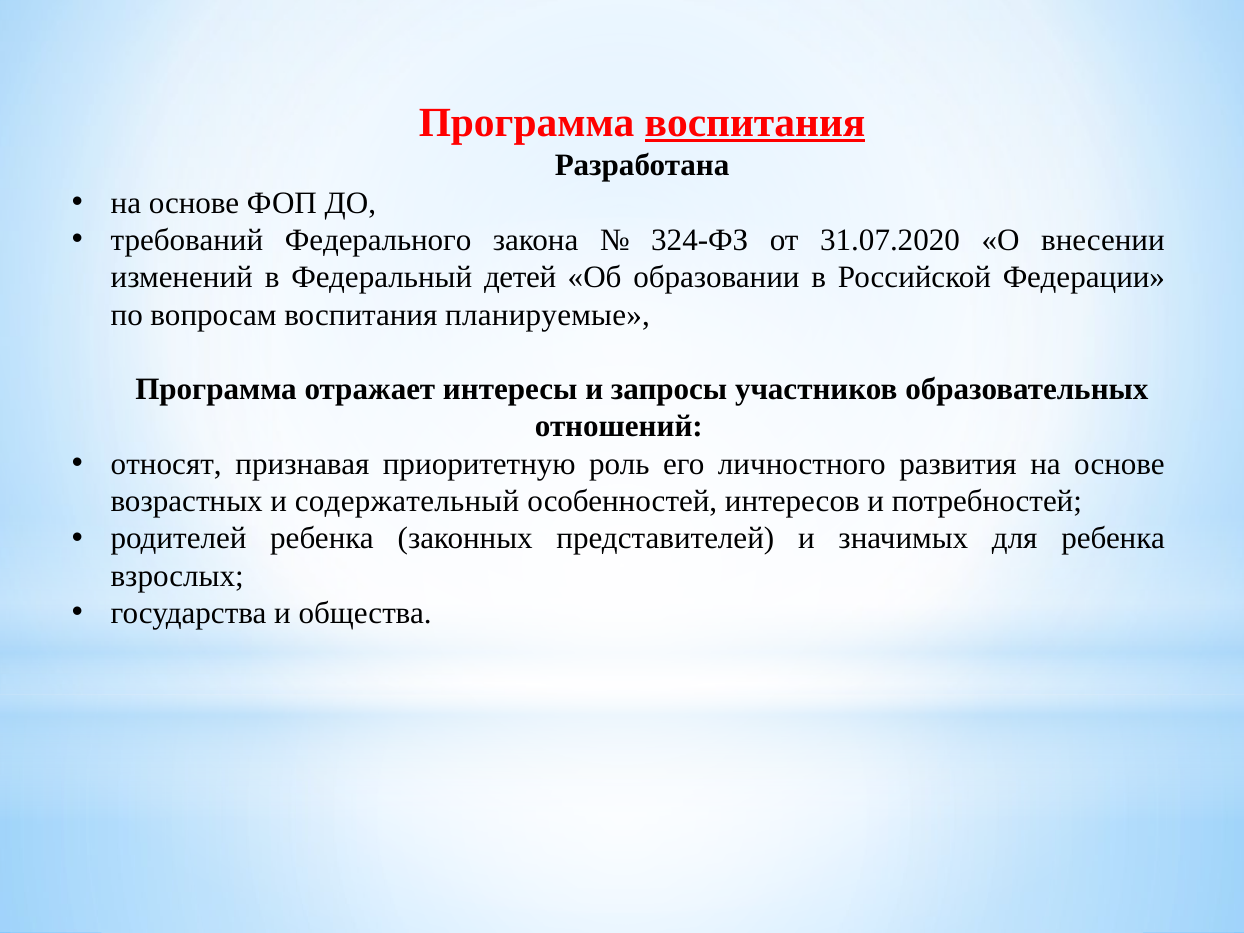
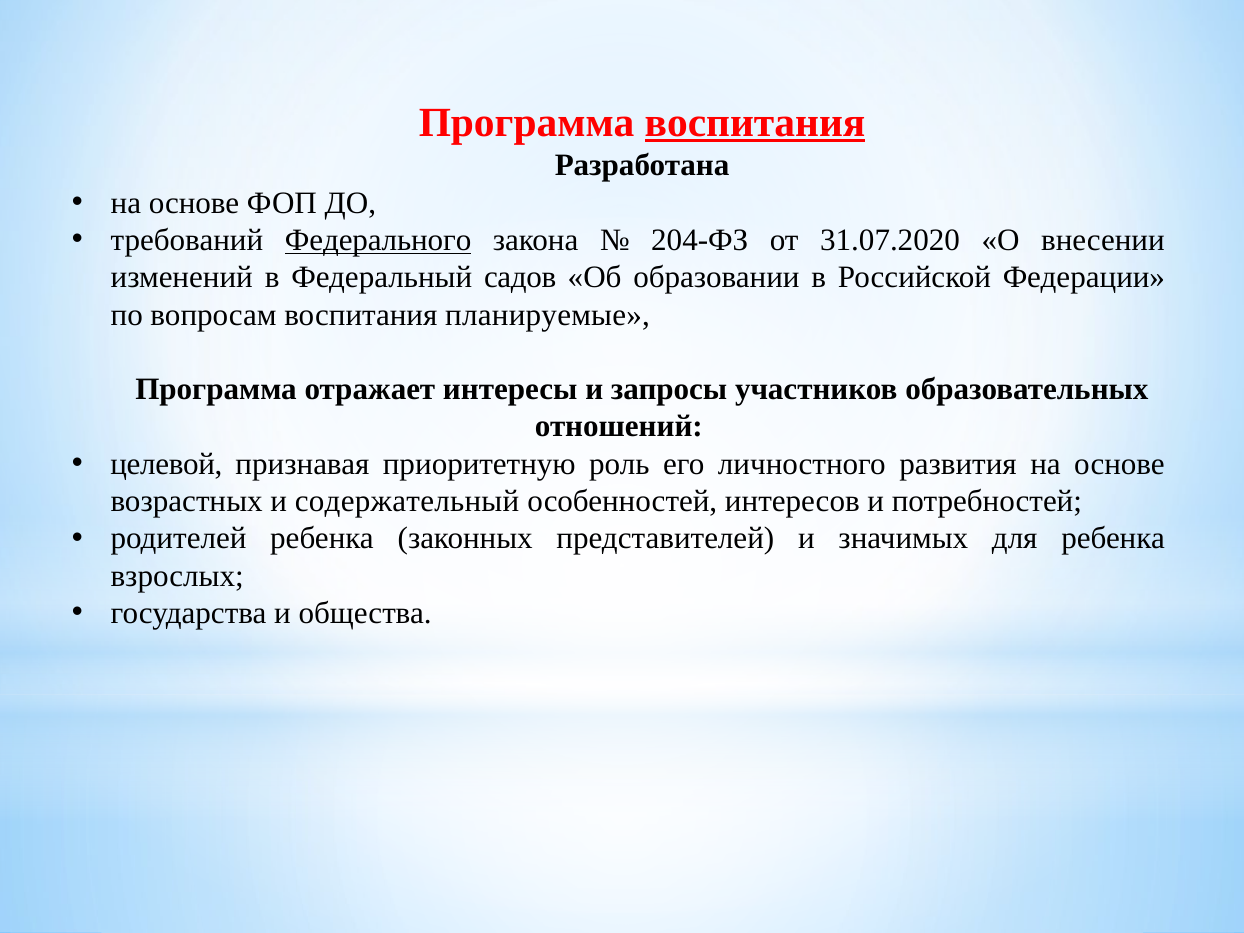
Федерального underline: none -> present (378, 240)
324-ФЗ: 324-ФЗ -> 204-ФЗ (700, 240)
детей: детей -> садов (520, 277)
относят: относят -> целевой (166, 464)
